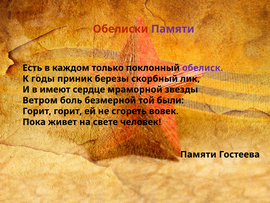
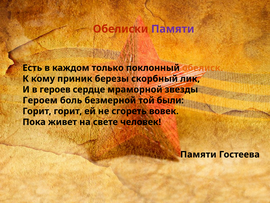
обелиск colour: purple -> orange (203, 68)
годы: годы -> кому (43, 79)
имеют: имеют -> героев (55, 89)
Ветром: Ветром -> Героем (40, 100)
